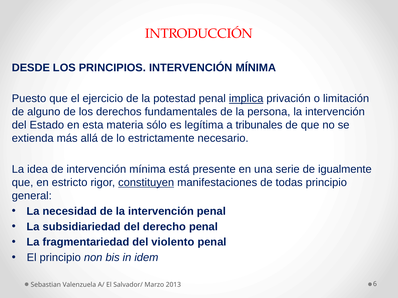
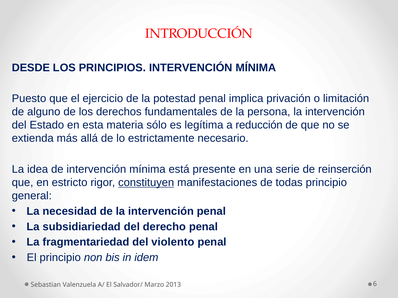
implica underline: present -> none (246, 99)
tribunales: tribunales -> reducción (259, 125)
igualmente: igualmente -> reinserción (345, 169)
